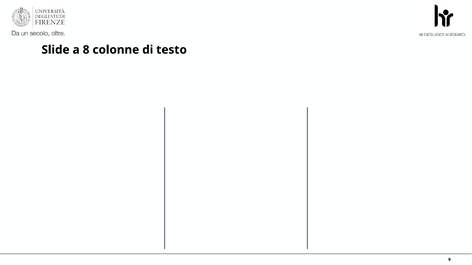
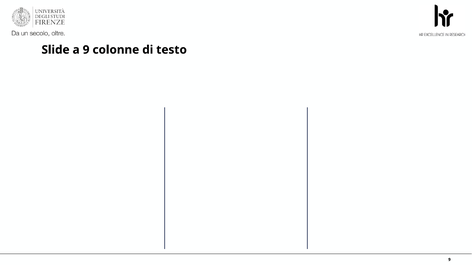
a 8: 8 -> 9 (86, 50)
